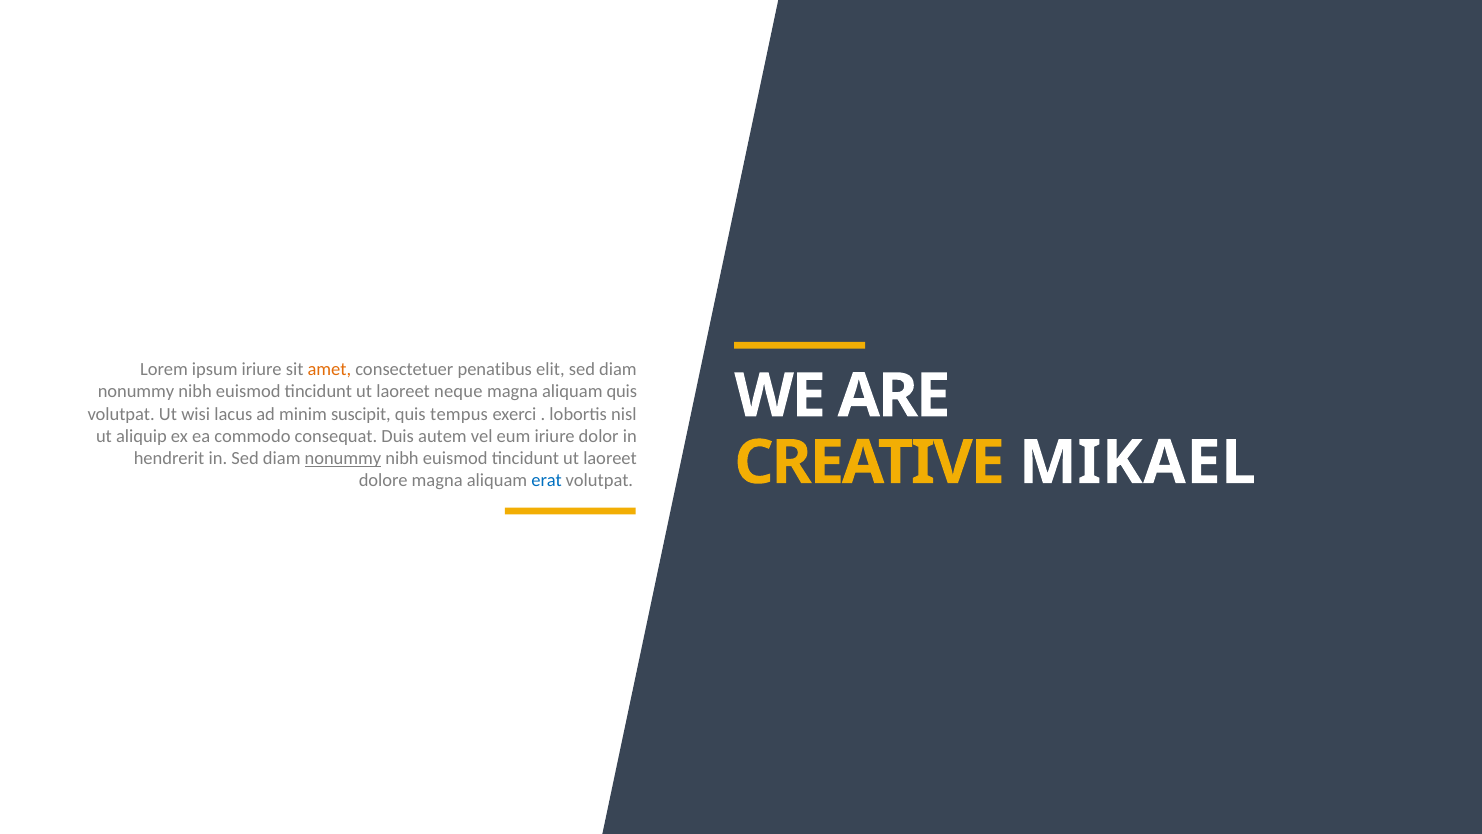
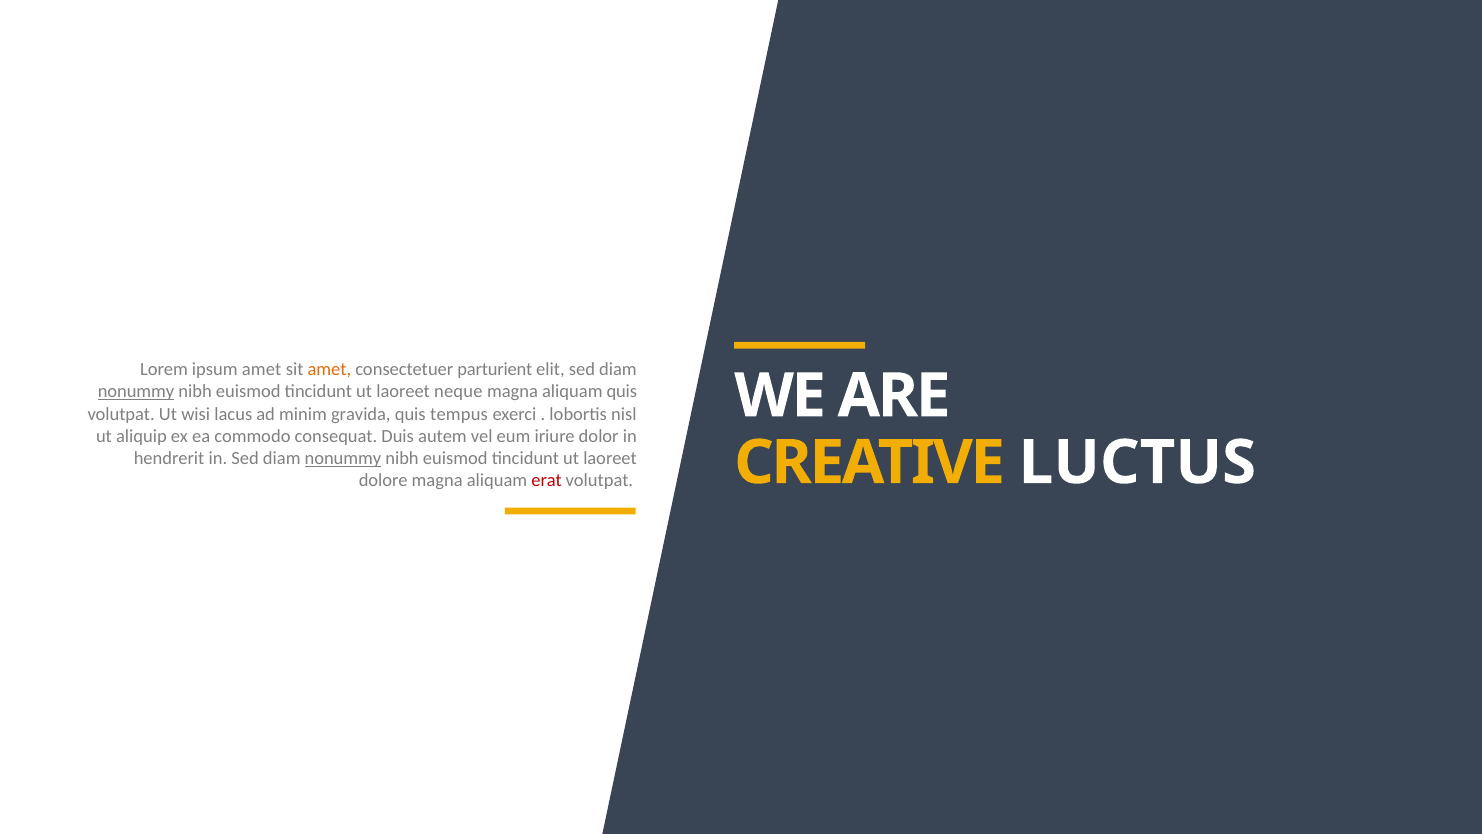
ipsum iriure: iriure -> amet (262, 369)
penatibus: penatibus -> parturient (495, 369)
nonummy underline: none -> present (136, 392)
suscipit: suscipit -> gravida (361, 414)
MIKAEL: MIKAEL -> LUCTUS (1137, 463)
erat colour: blue -> red (547, 480)
